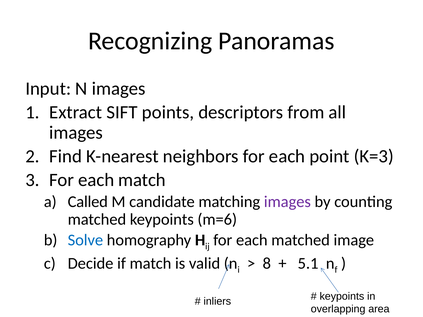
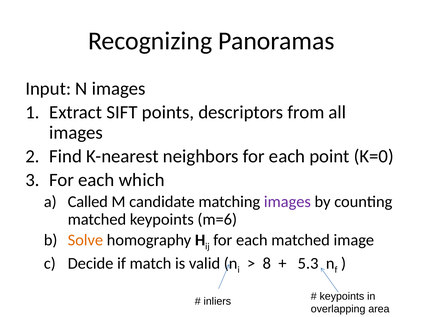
K=3: K=3 -> K=0 (374, 156)
each match: match -> which (142, 180)
Solve colour: blue -> orange (85, 240)
5.1: 5.1 -> 5.3 (308, 263)
